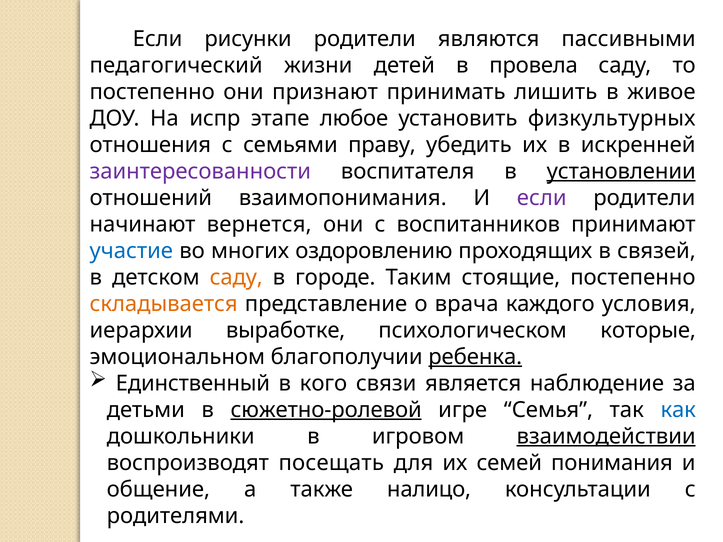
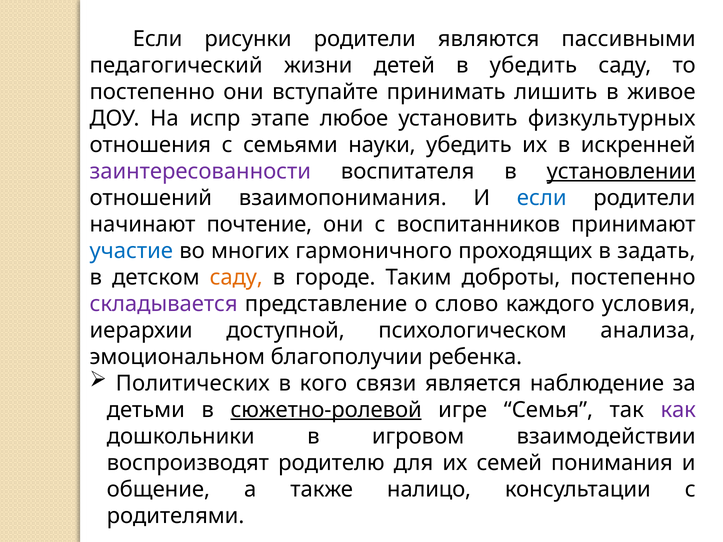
в провела: провела -> убедить (533, 65)
признают: признают -> вступайте (325, 92)
праву: праву -> науки (382, 145)
если colour: purple -> blue (542, 198)
вернется: вернется -> почтение (259, 224)
оздоровлению: оздоровлению -> гармоничного (374, 251)
связей: связей -> задать (656, 251)
стоящие: стоящие -> доброты (511, 277)
складывается colour: orange -> purple (164, 304)
врача: врача -> слово (467, 304)
выработке: выработке -> доступной (285, 330)
которые: которые -> анализа (648, 330)
ребенка underline: present -> none (475, 357)
Единственный: Единственный -> Политических (193, 383)
как colour: blue -> purple (678, 410)
взаимодействии underline: present -> none (606, 436)
посещать: посещать -> родителю (331, 463)
